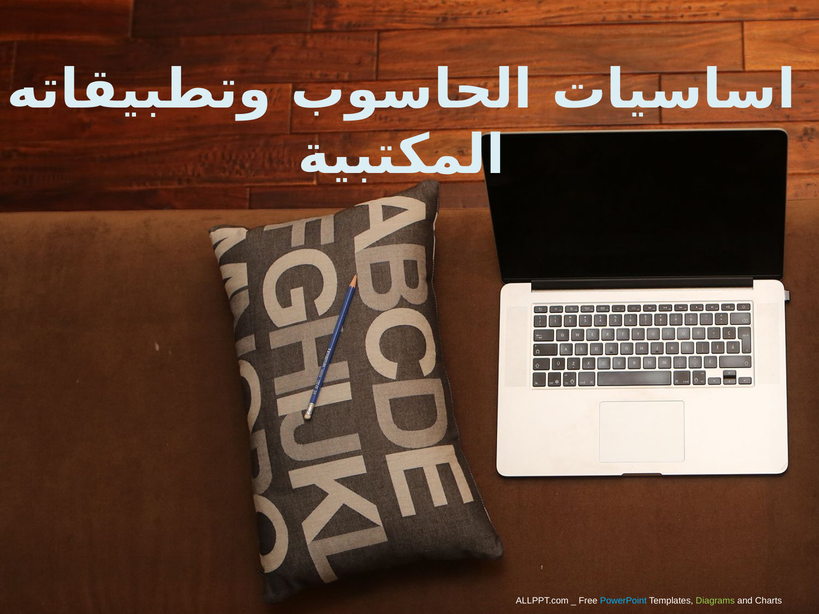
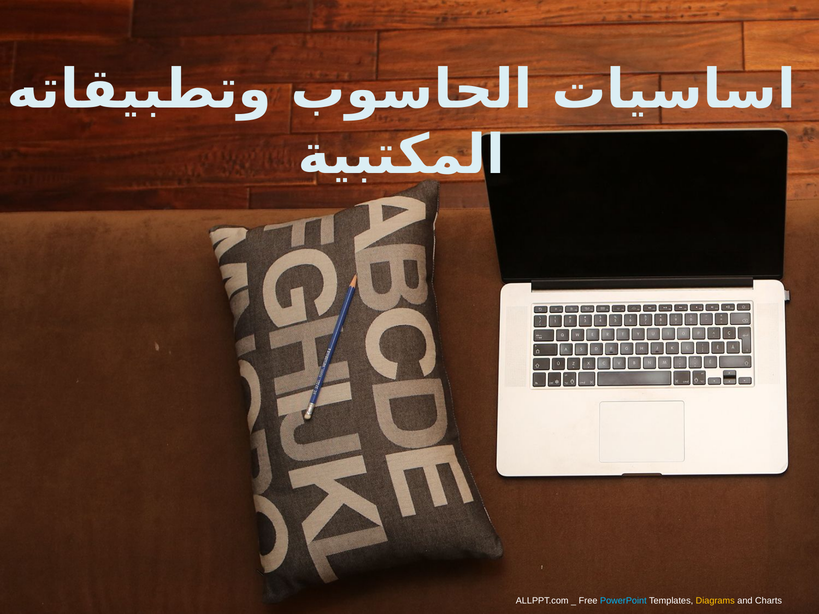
Diagrams colour: light green -> yellow (715, 601)
